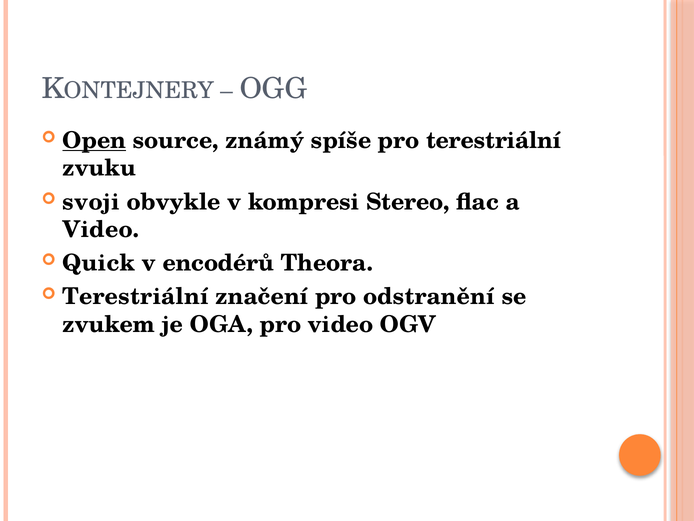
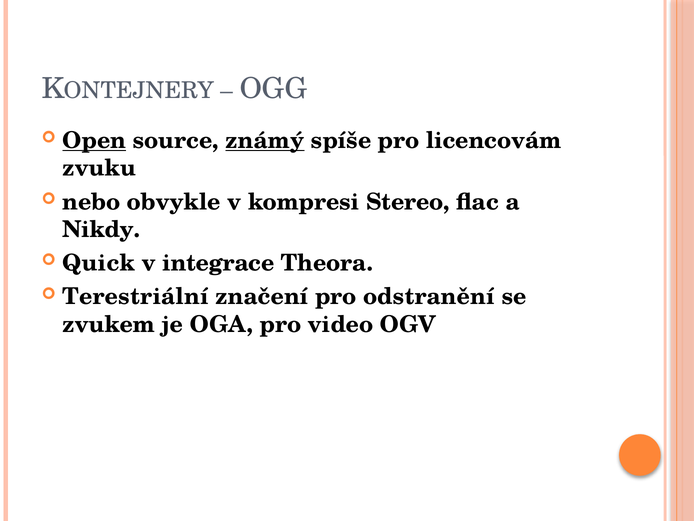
známý underline: none -> present (265, 140)
pro terestriální: terestriální -> licencovám (494, 140)
svoji: svoji -> nebo (91, 202)
Video: Video -> Nikdy (101, 229)
encodérů: encodérů -> integrace (218, 263)
